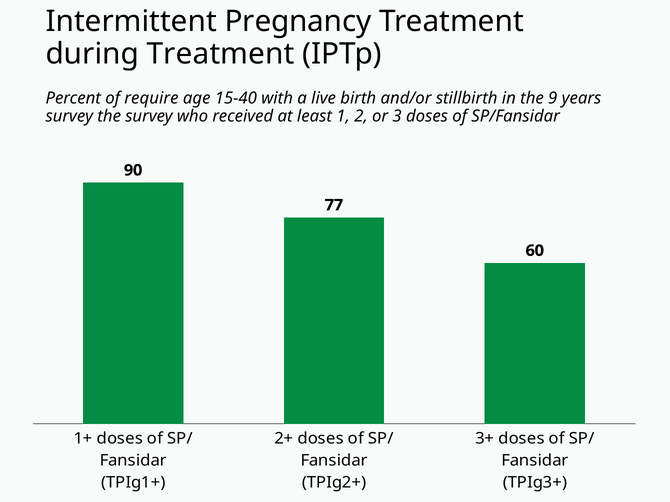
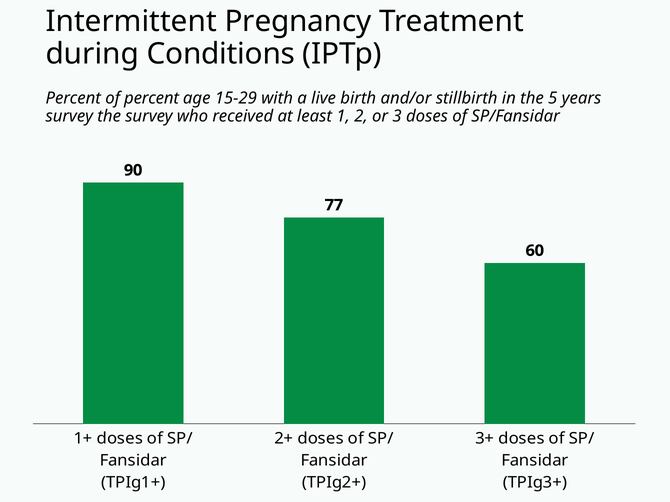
during Treatment: Treatment -> Conditions (221, 54)
of require: require -> percent (152, 98)
15-40: 15-40 -> 15-29 (236, 98)
9: 9 -> 5 (553, 98)
